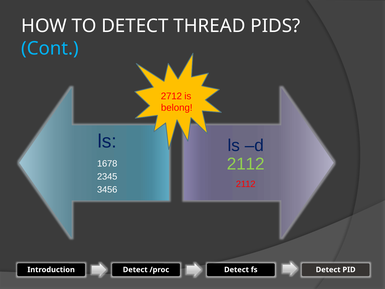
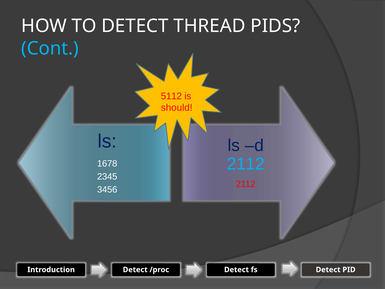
2712: 2712 -> 5112 (171, 96)
belong: belong -> should (177, 108)
2112 colour: light green -> light blue (246, 164)
